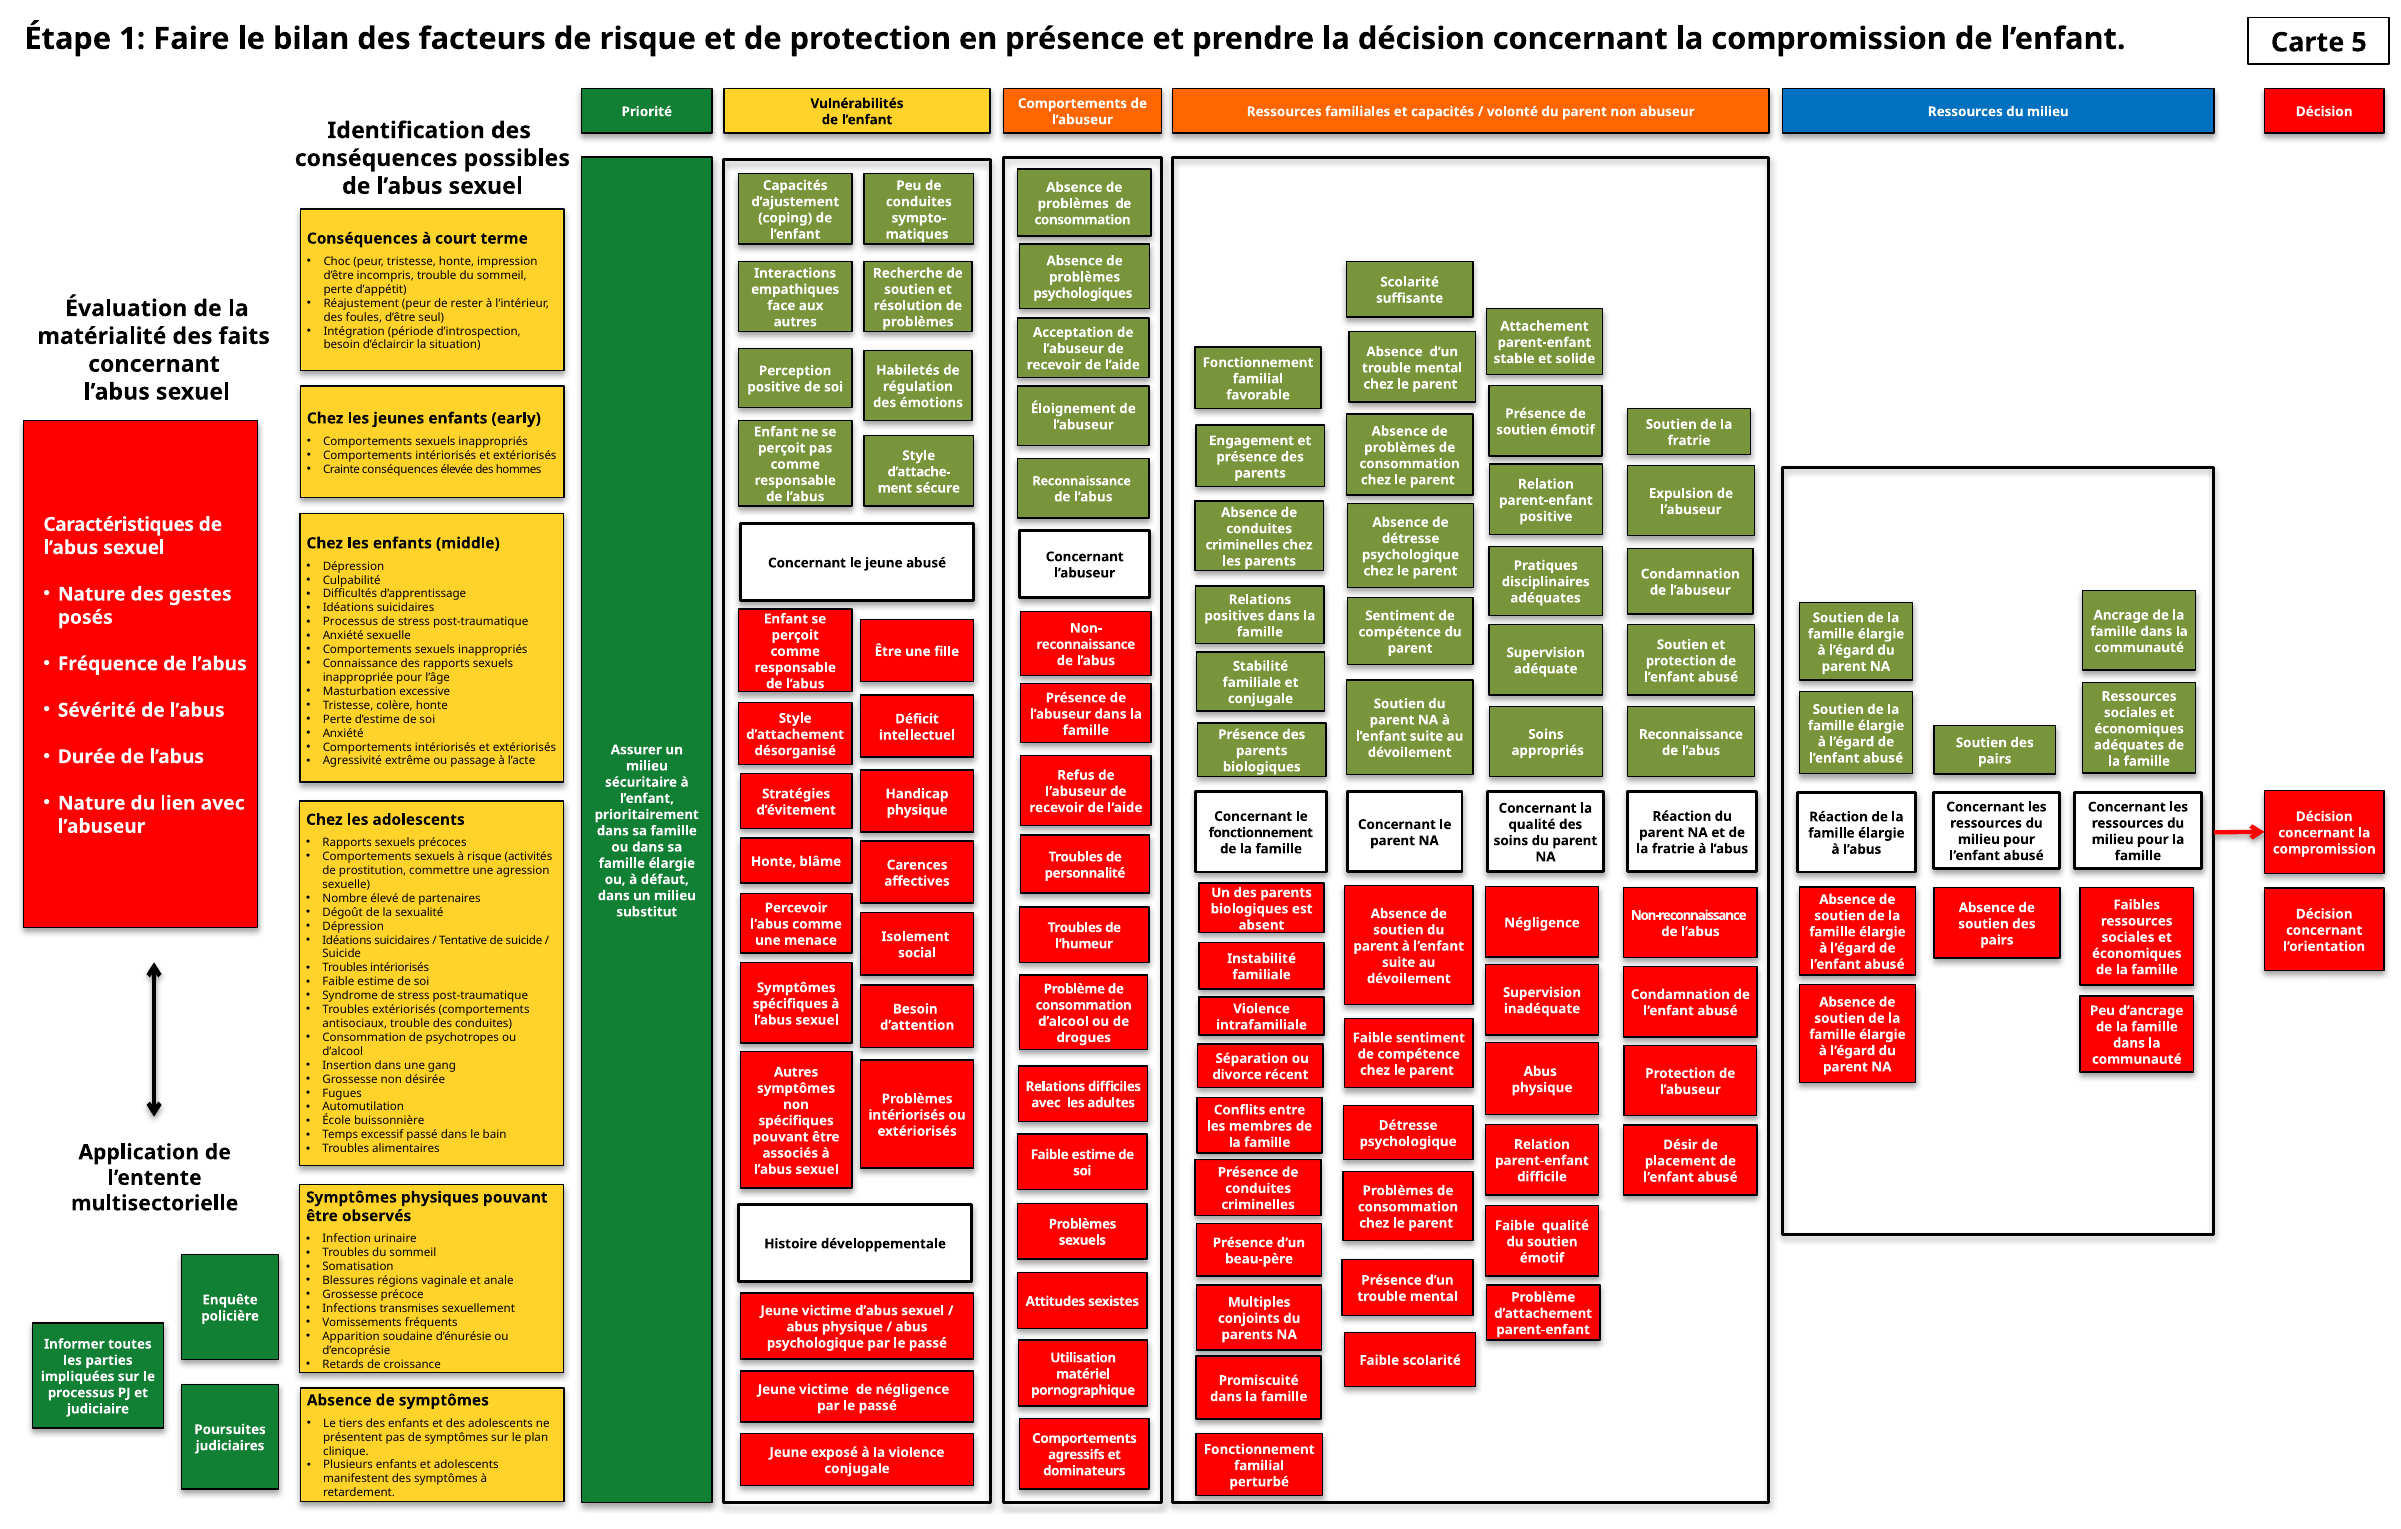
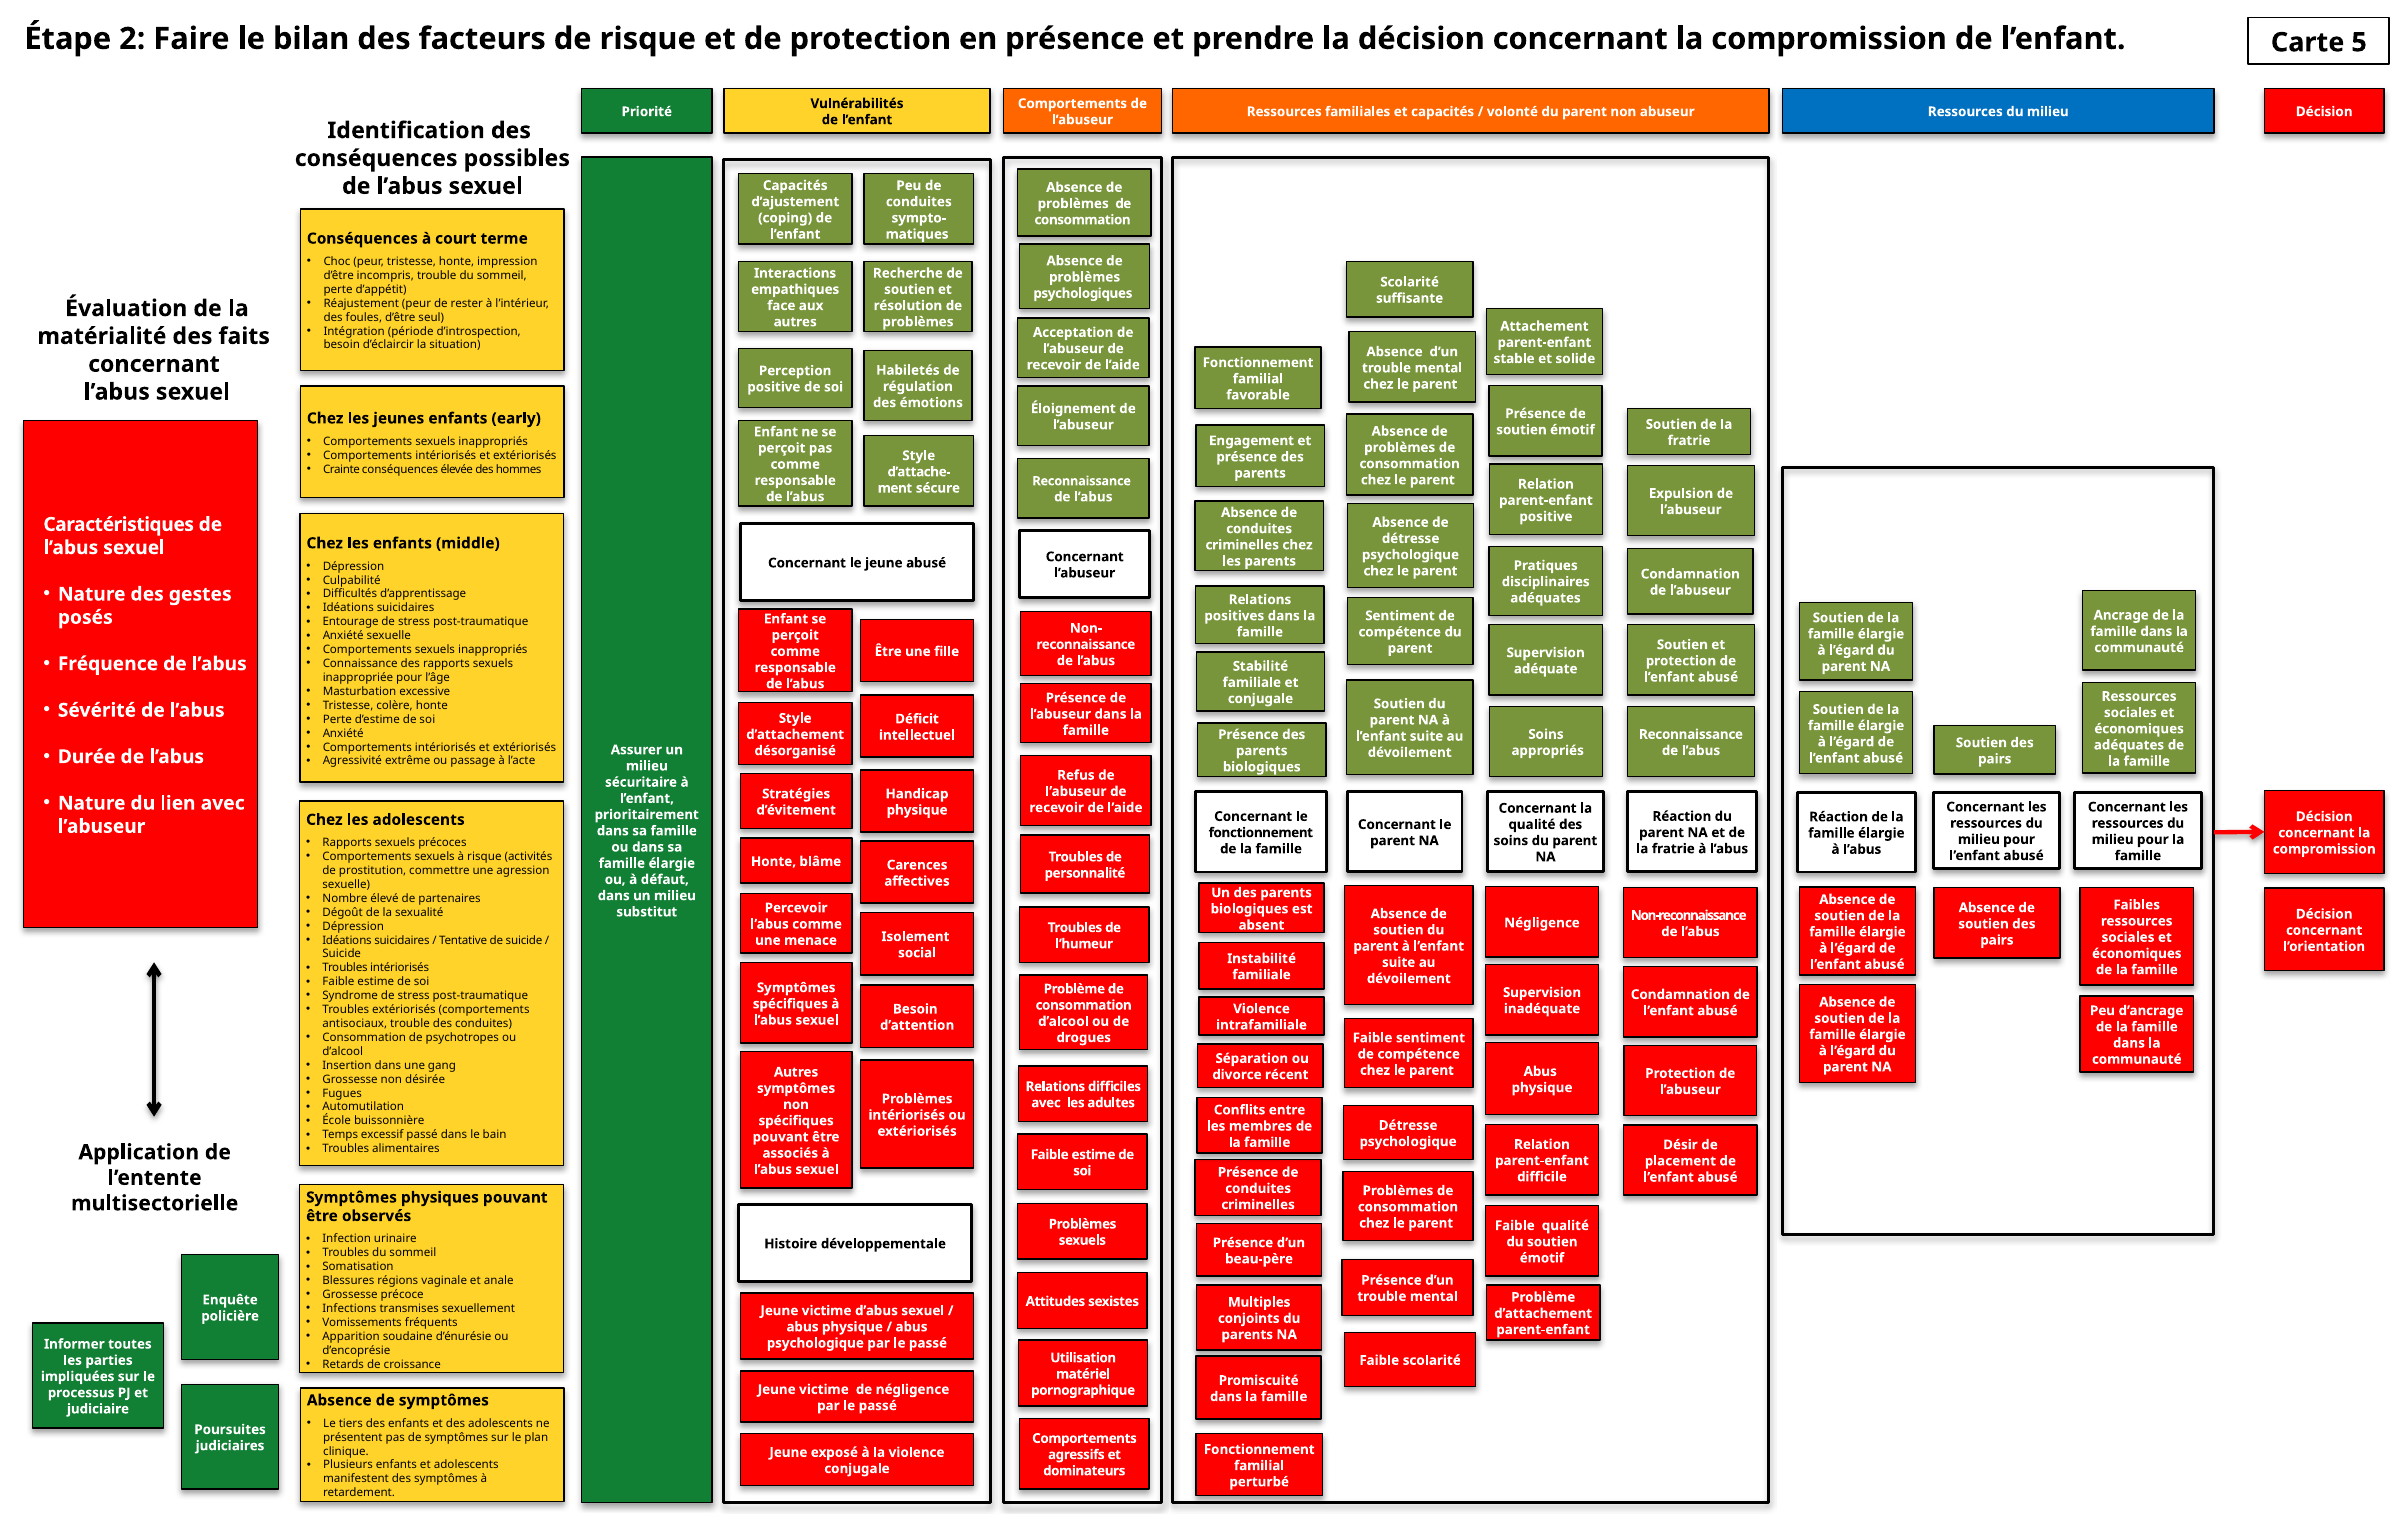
1: 1 -> 2 (132, 39)
Processus: Processus -> Entourage (351, 622)
